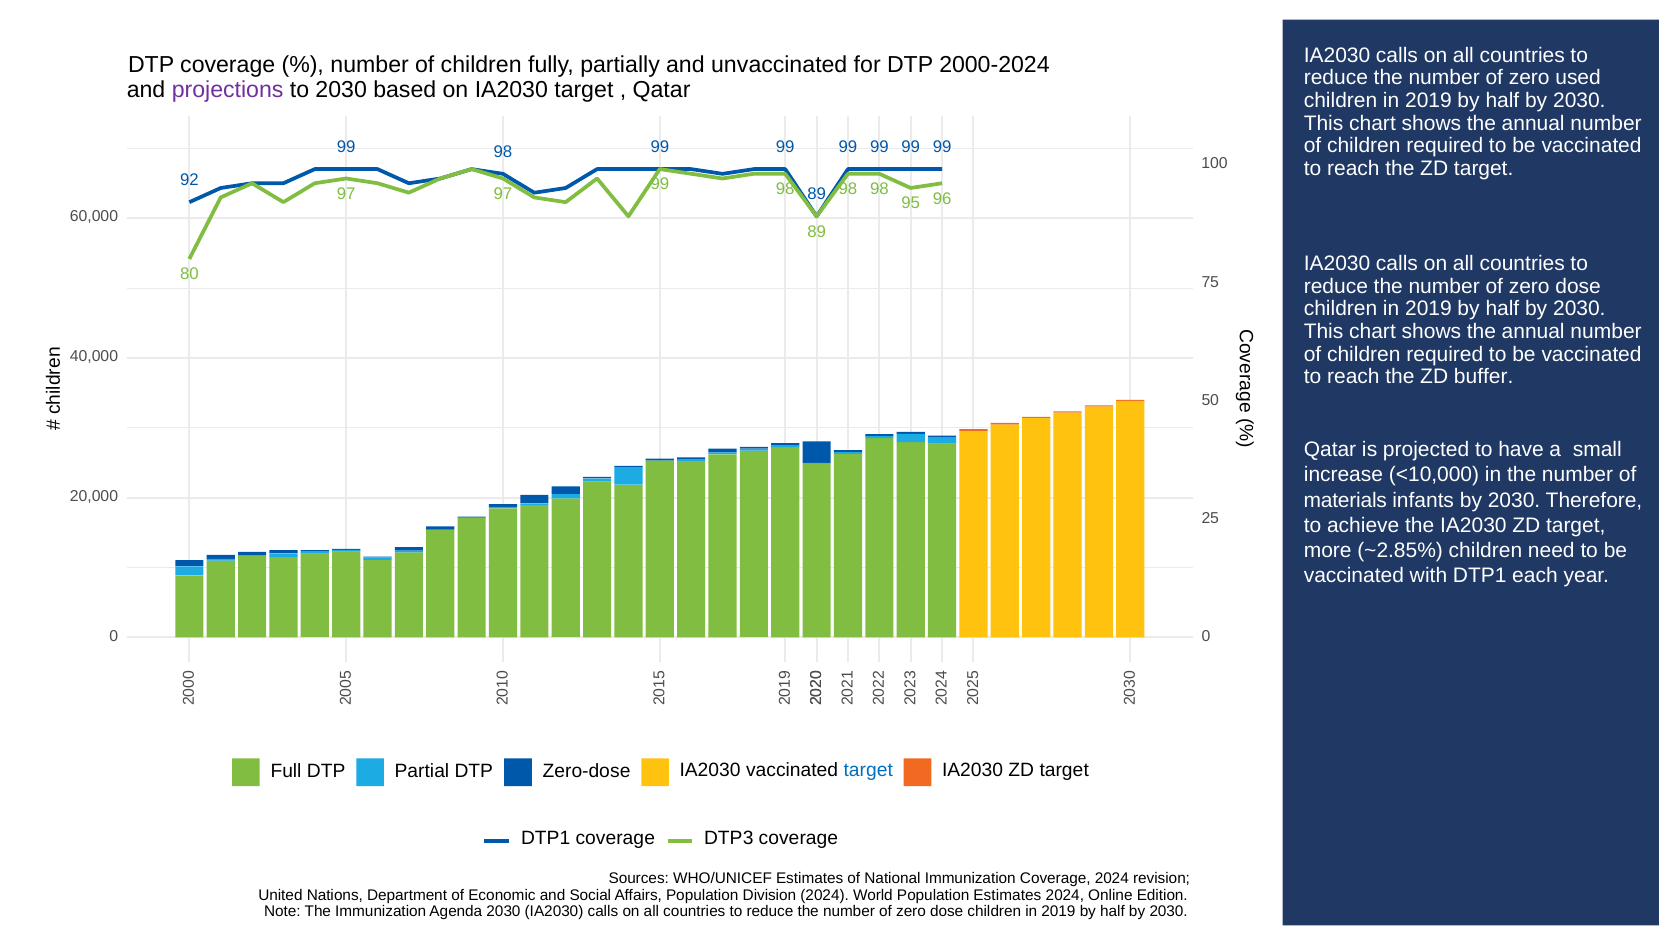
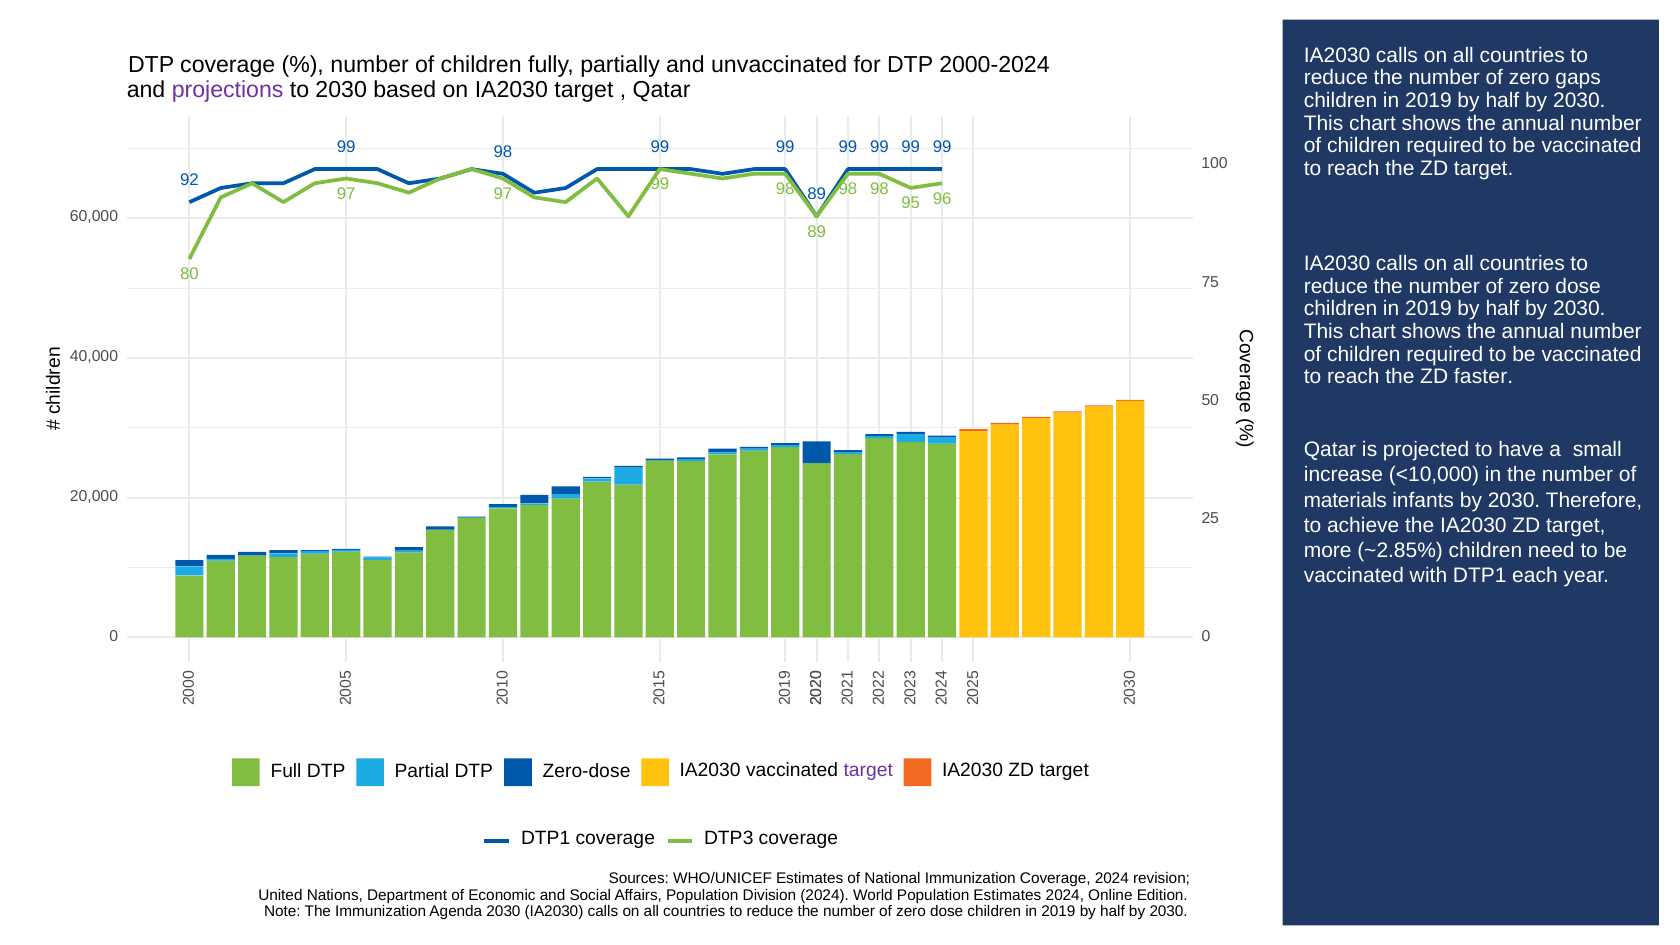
used: used -> gaps (1578, 78)
buffer: buffer -> faster (1484, 377)
target colour: blue -> purple (868, 770)
